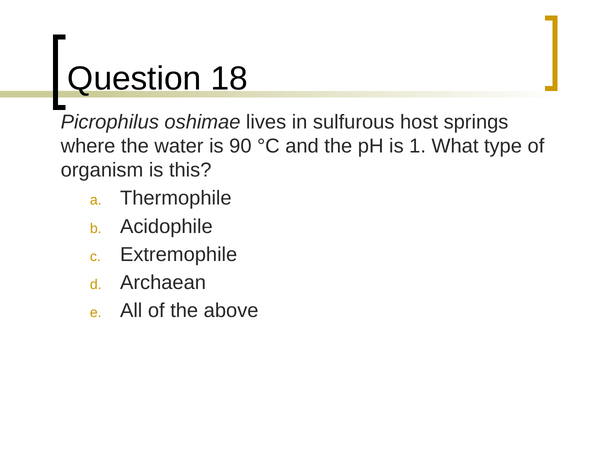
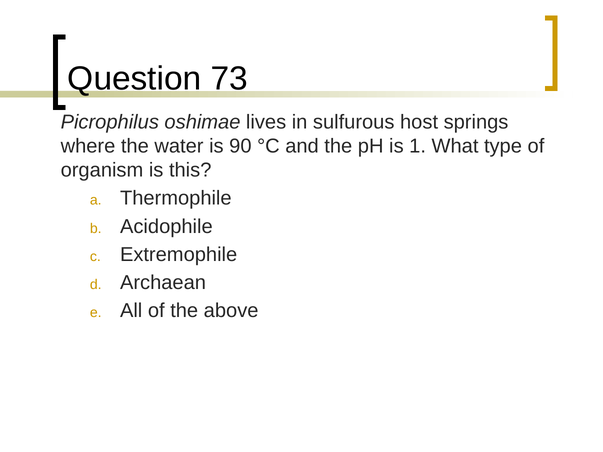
18: 18 -> 73 (229, 79)
